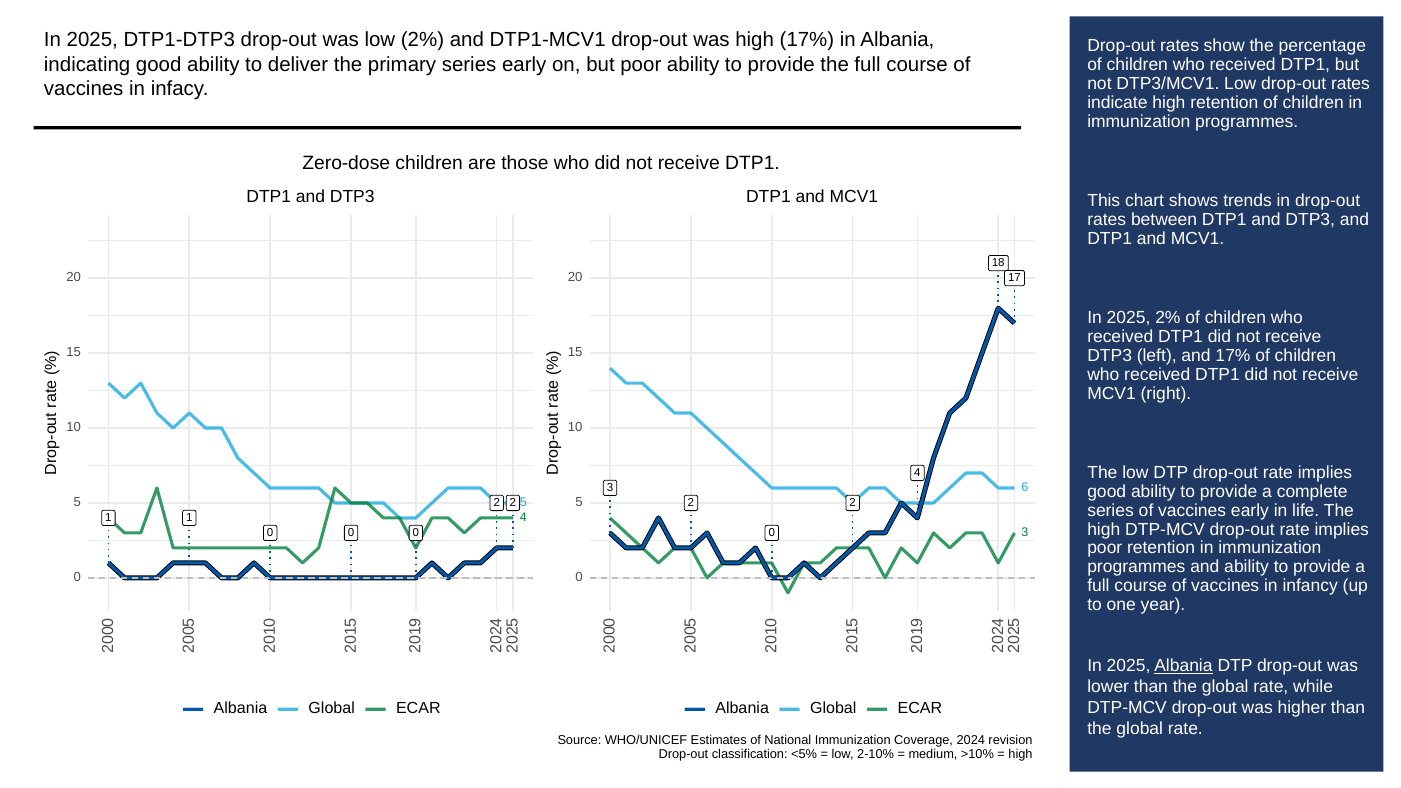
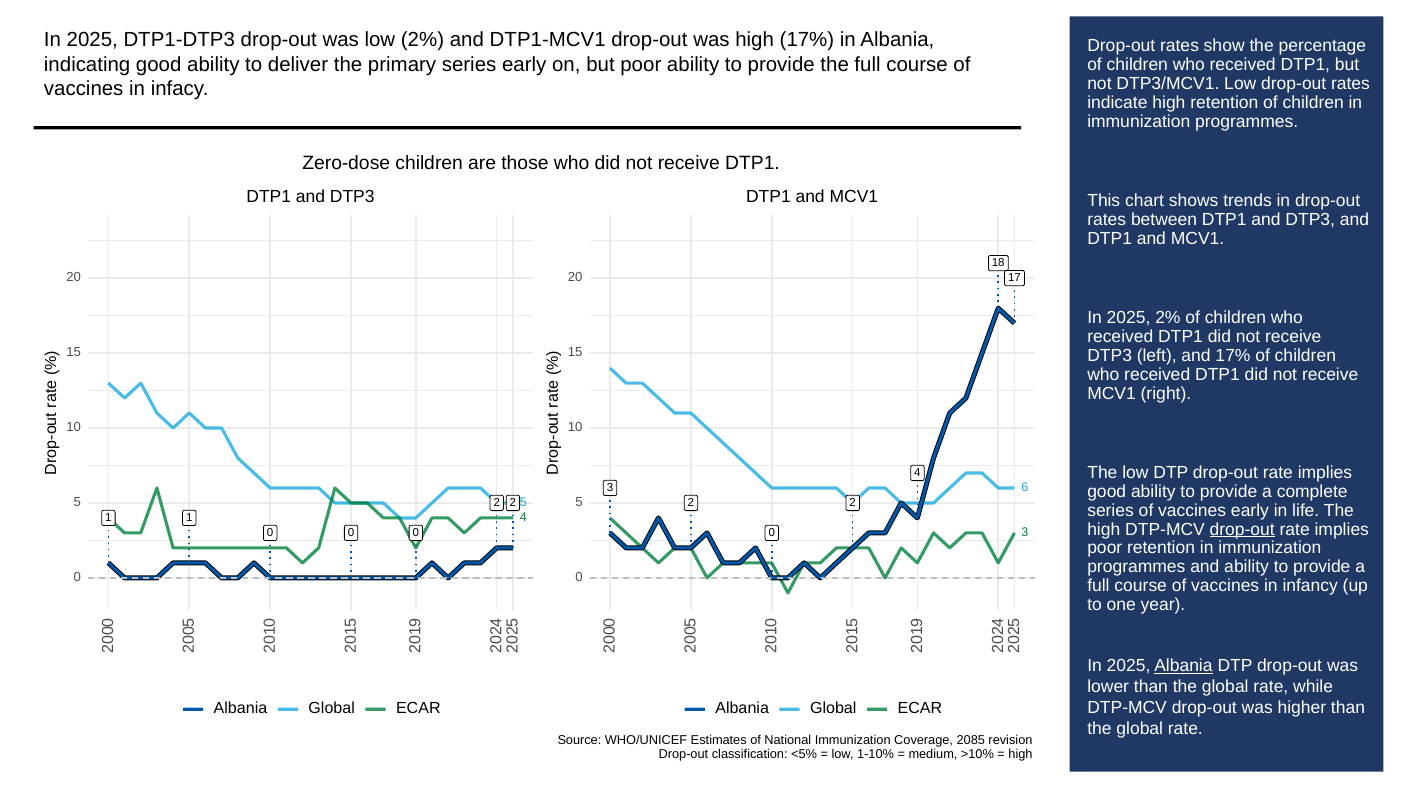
drop-out underline: none -> present (1242, 529)
2024: 2024 -> 2085 (971, 741)
2-10%: 2-10% -> 1-10% (876, 755)
